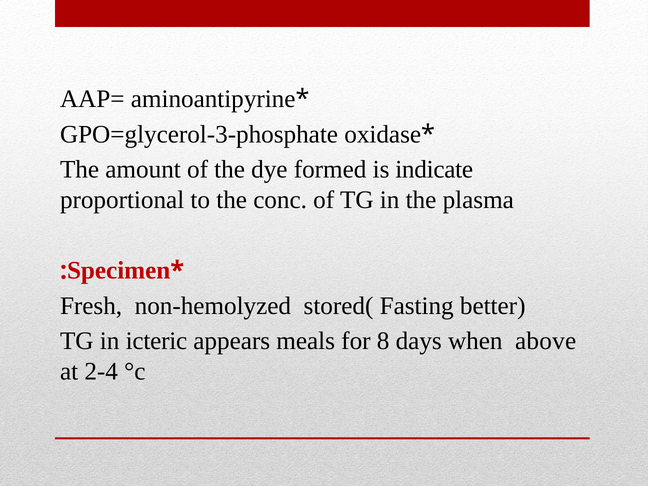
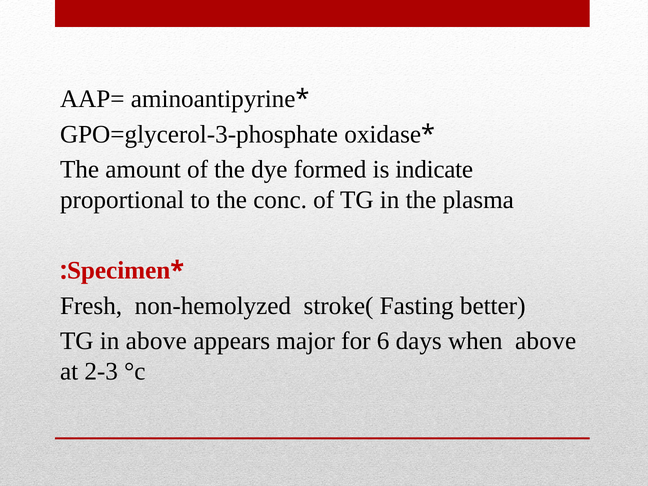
stored(: stored( -> stroke( (339, 306)
in icteric: icteric -> above (156, 341)
meals: meals -> major (306, 341)
8: 8 -> 6 (383, 341)
2-4: 2-4 -> 2-3 (101, 371)
